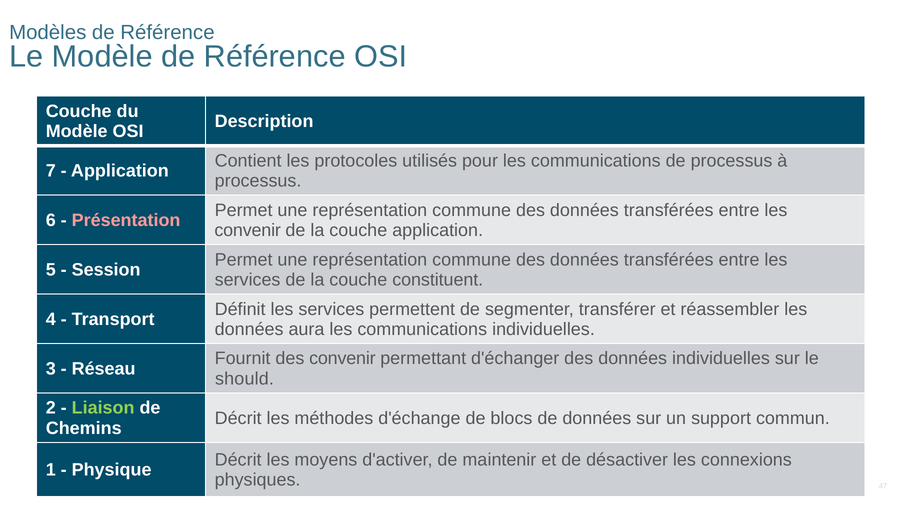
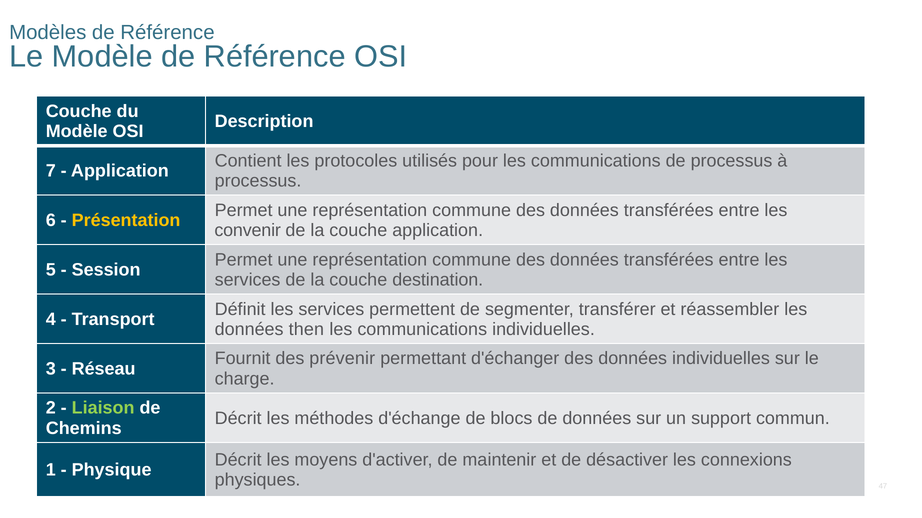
Présentation colour: pink -> yellow (126, 220)
constituent: constituent -> destination (438, 280)
aura: aura -> then (306, 330)
des convenir: convenir -> prévenir (342, 359)
should: should -> charge (245, 379)
